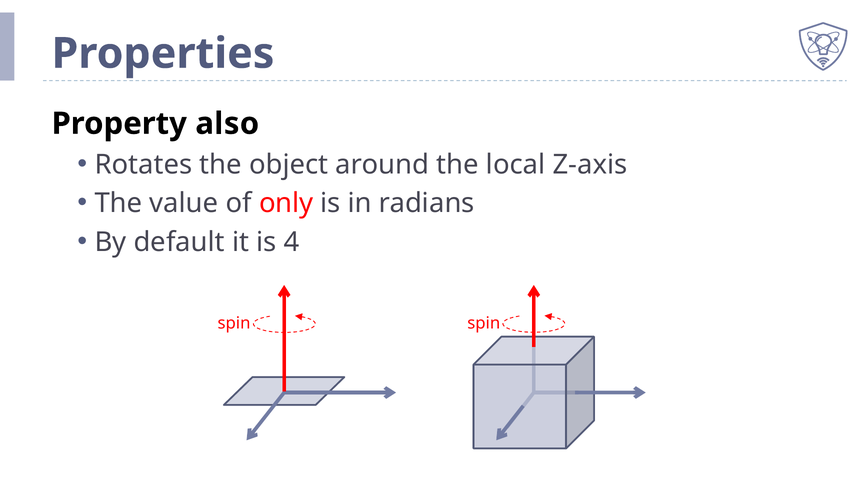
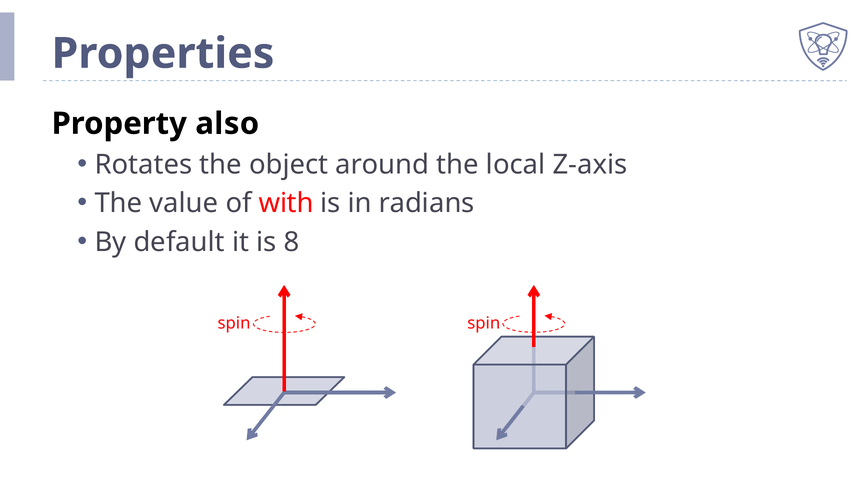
only: only -> with (286, 204)
4: 4 -> 8 (291, 242)
